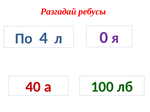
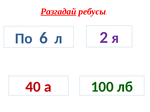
Разгадай underline: none -> present (58, 12)
4: 4 -> 6 (43, 38)
0: 0 -> 2 (104, 38)
